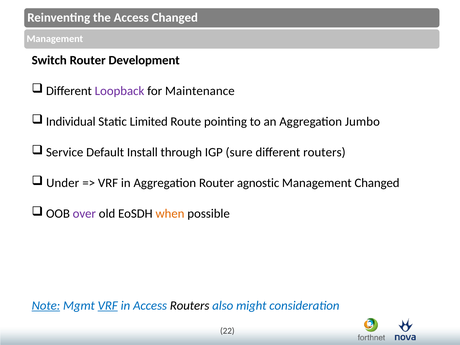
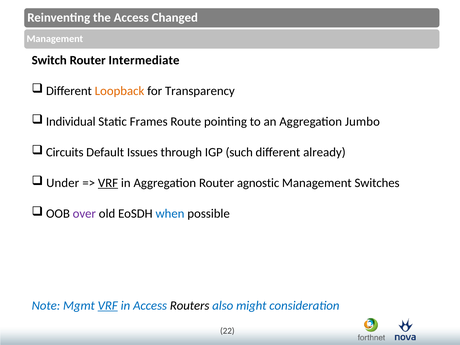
Development: Development -> Intermediate (144, 60)
Loopback colour: purple -> orange (120, 91)
Maintenance: Maintenance -> Transparency (200, 91)
Limited: Limited -> Frames (149, 122)
Service: Service -> Circuits (65, 152)
Install: Install -> Issues (142, 152)
sure: sure -> such (239, 152)
different routers: routers -> already (324, 152)
VRF underline: none -> present (108, 183)
Management Changed: Changed -> Switches (377, 183)
when colour: orange -> blue (170, 214)
Note underline: present -> none (46, 306)
